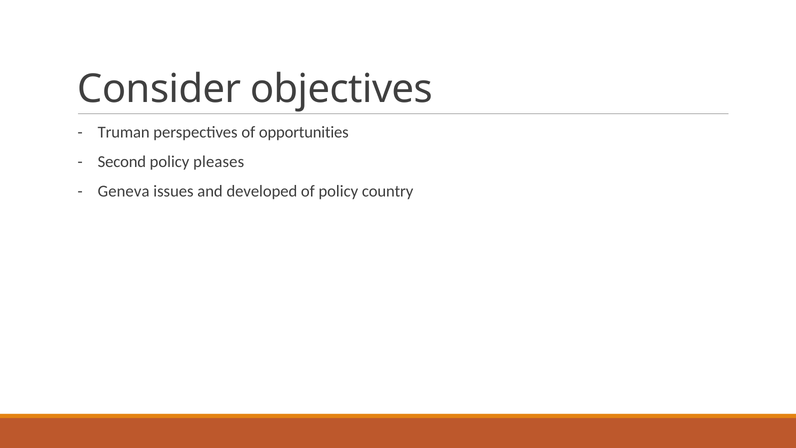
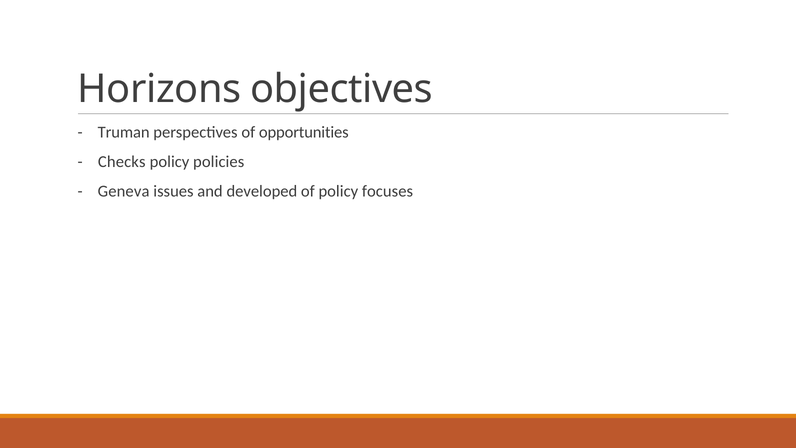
Consider: Consider -> Horizons (159, 89)
Second: Second -> Checks (122, 162)
pleases: pleases -> policies (219, 162)
country: country -> focuses (388, 191)
